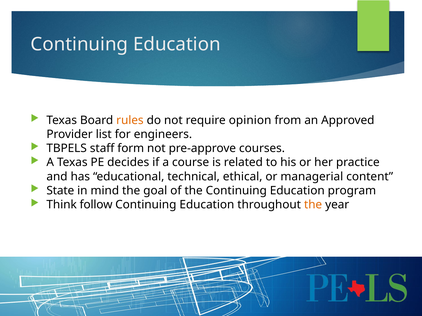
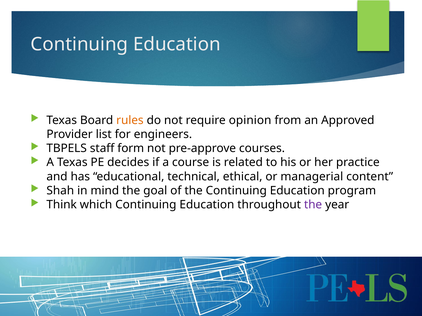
State: State -> Shah (60, 191)
follow: follow -> which (96, 205)
the colour: orange -> purple (313, 205)
